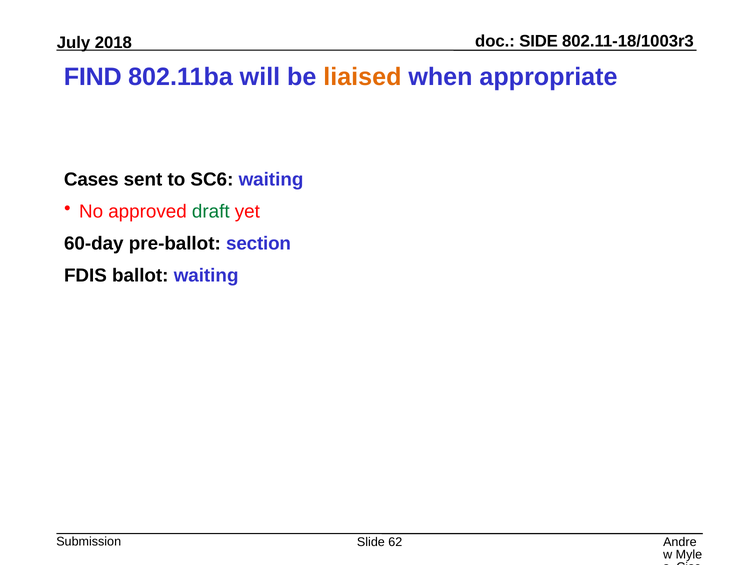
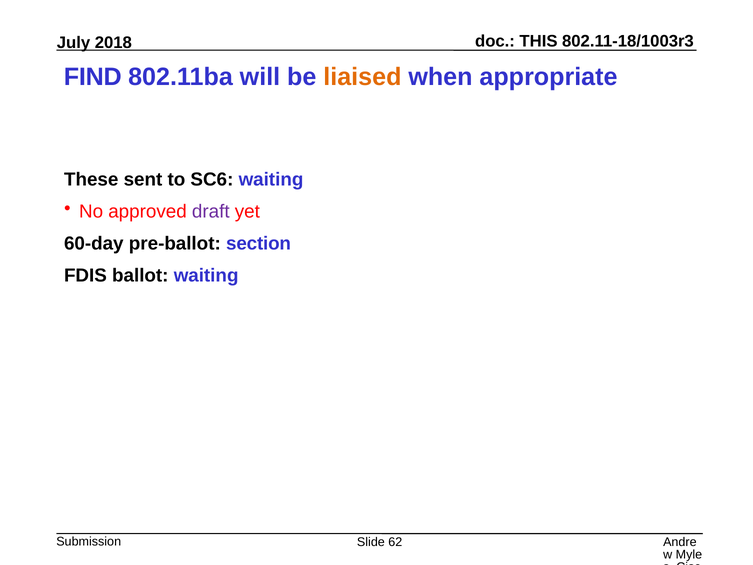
SIDE: SIDE -> THIS (539, 41)
Cases: Cases -> These (91, 180)
draft colour: green -> purple (211, 212)
